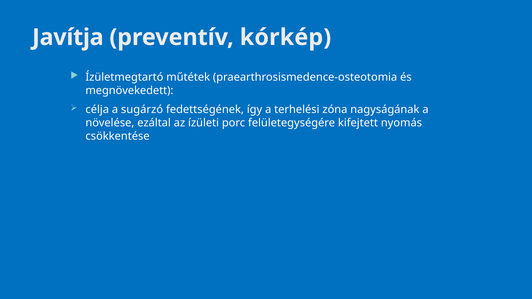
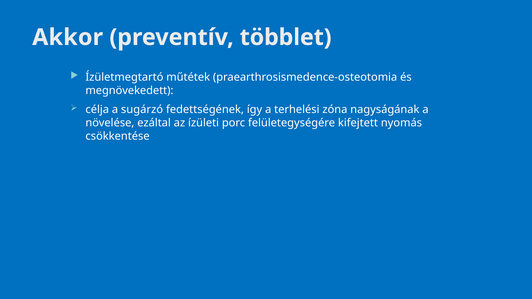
Javítja: Javítja -> Akkor (68, 37)
kórkép: kórkép -> többlet (286, 37)
